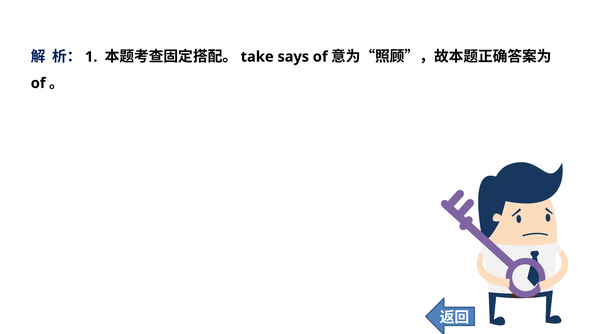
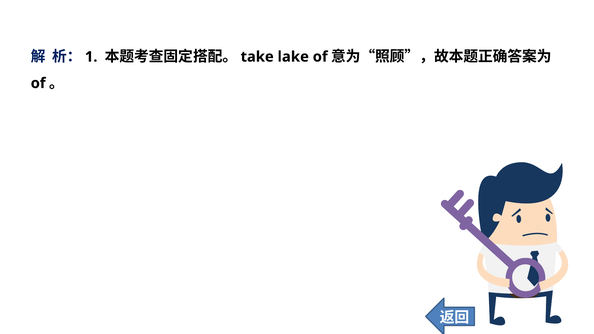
says: says -> lake (293, 57)
